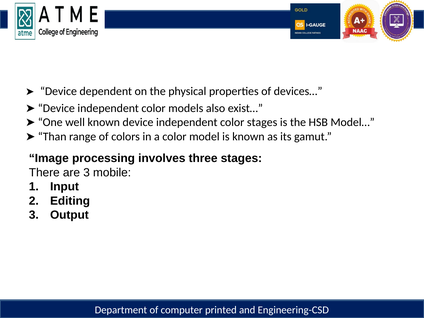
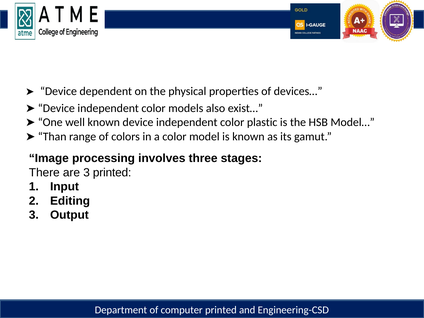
color stages: stages -> plastic (262, 122)
3 mobile: mobile -> printed (112, 173)
